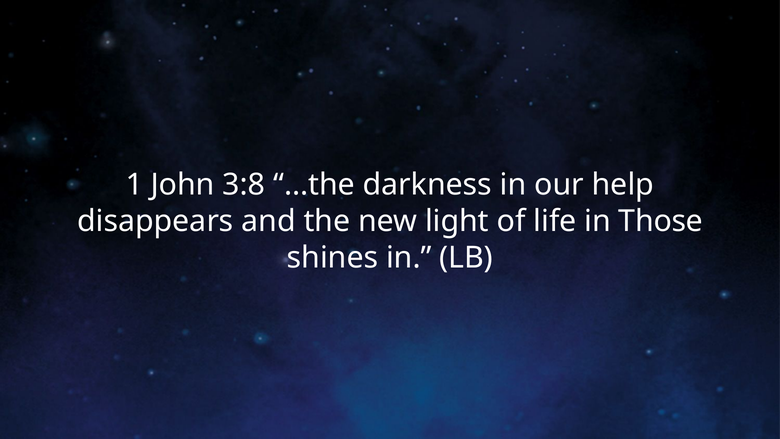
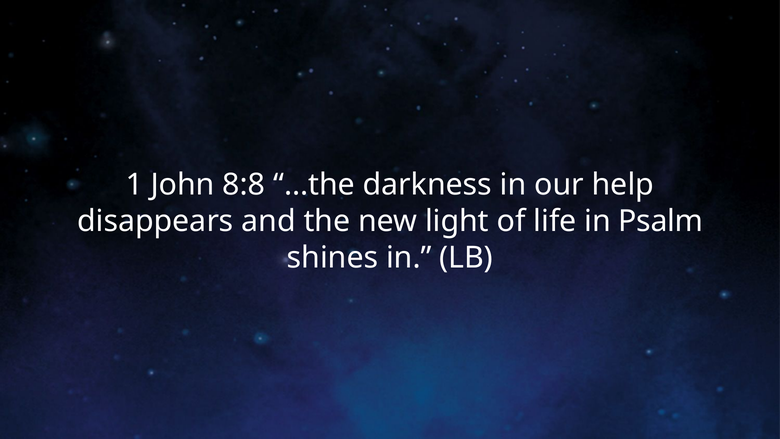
3:8: 3:8 -> 8:8 (244, 185)
Those: Those -> Psalm (661, 221)
